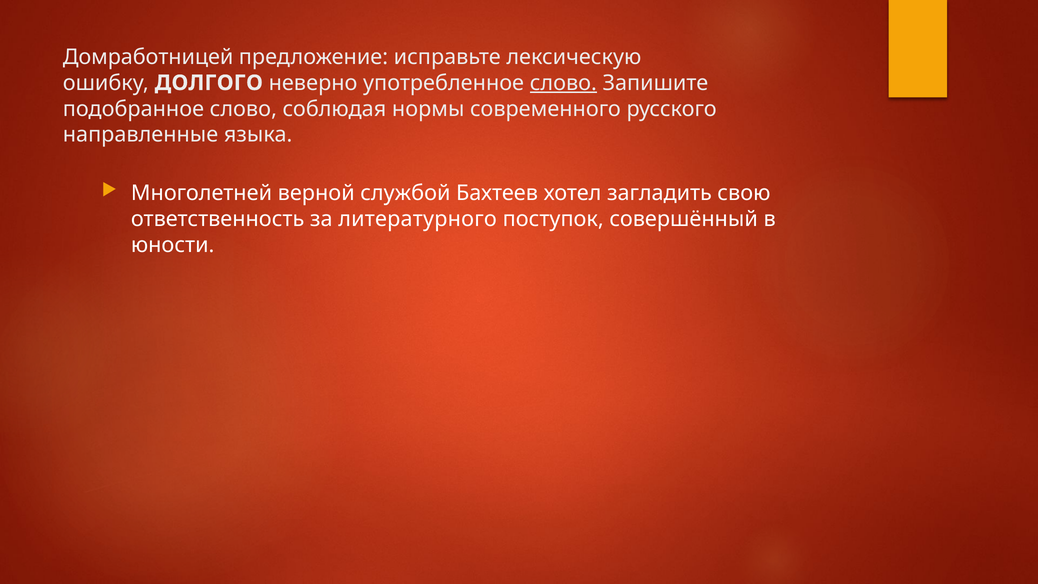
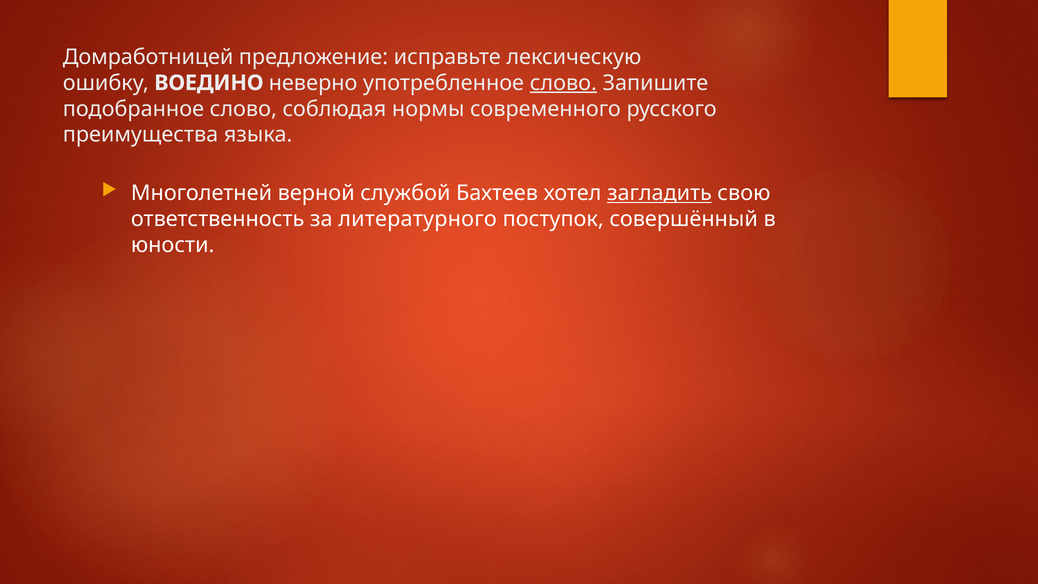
ДОЛГОГО: ДОЛГОГО -> ВОЕДИНО (209, 83)
направленные: направленные -> преимущества (141, 135)
загладить underline: none -> present (659, 193)
